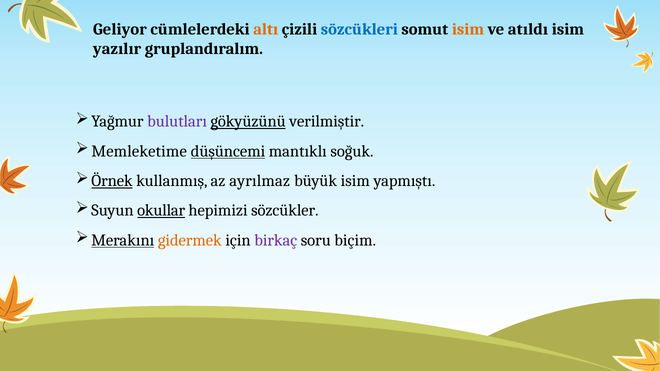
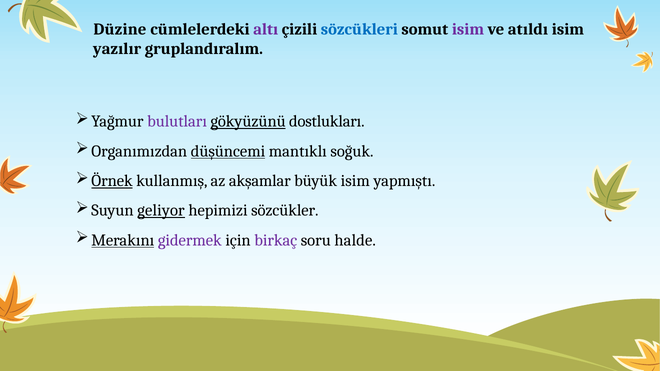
Geliyor: Geliyor -> Düzine (120, 29)
altı colour: orange -> purple (266, 29)
isim colour: orange -> purple (468, 29)
verilmiştir: verilmiştir -> dostlukları (327, 122)
Memleketime: Memleketime -> Organımızdan (139, 151)
ayrılmaz: ayrılmaz -> akşamlar (260, 181)
okullar: okullar -> geliyor (161, 211)
gidermek colour: orange -> purple (190, 240)
biçim: biçim -> halde (355, 240)
